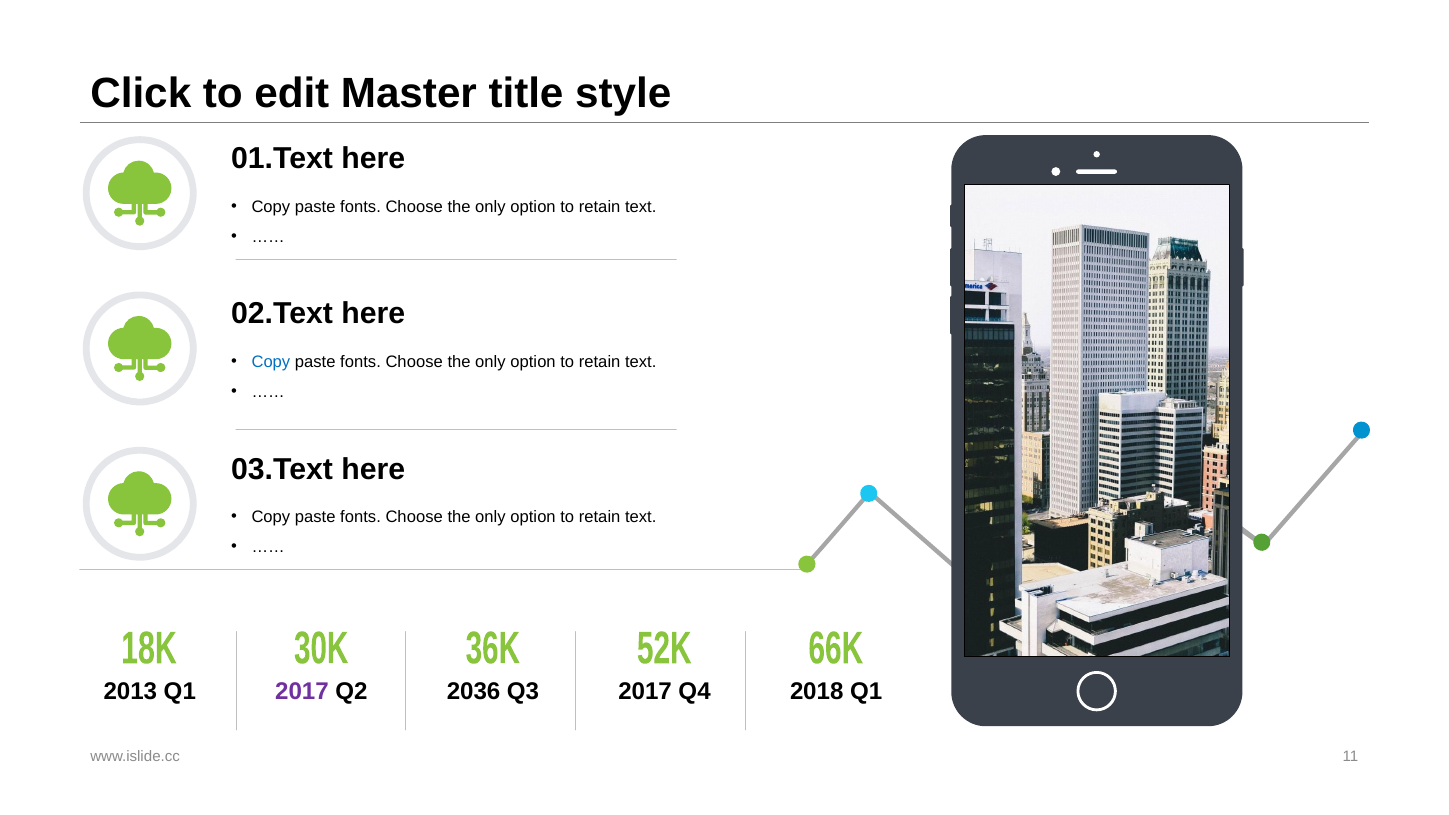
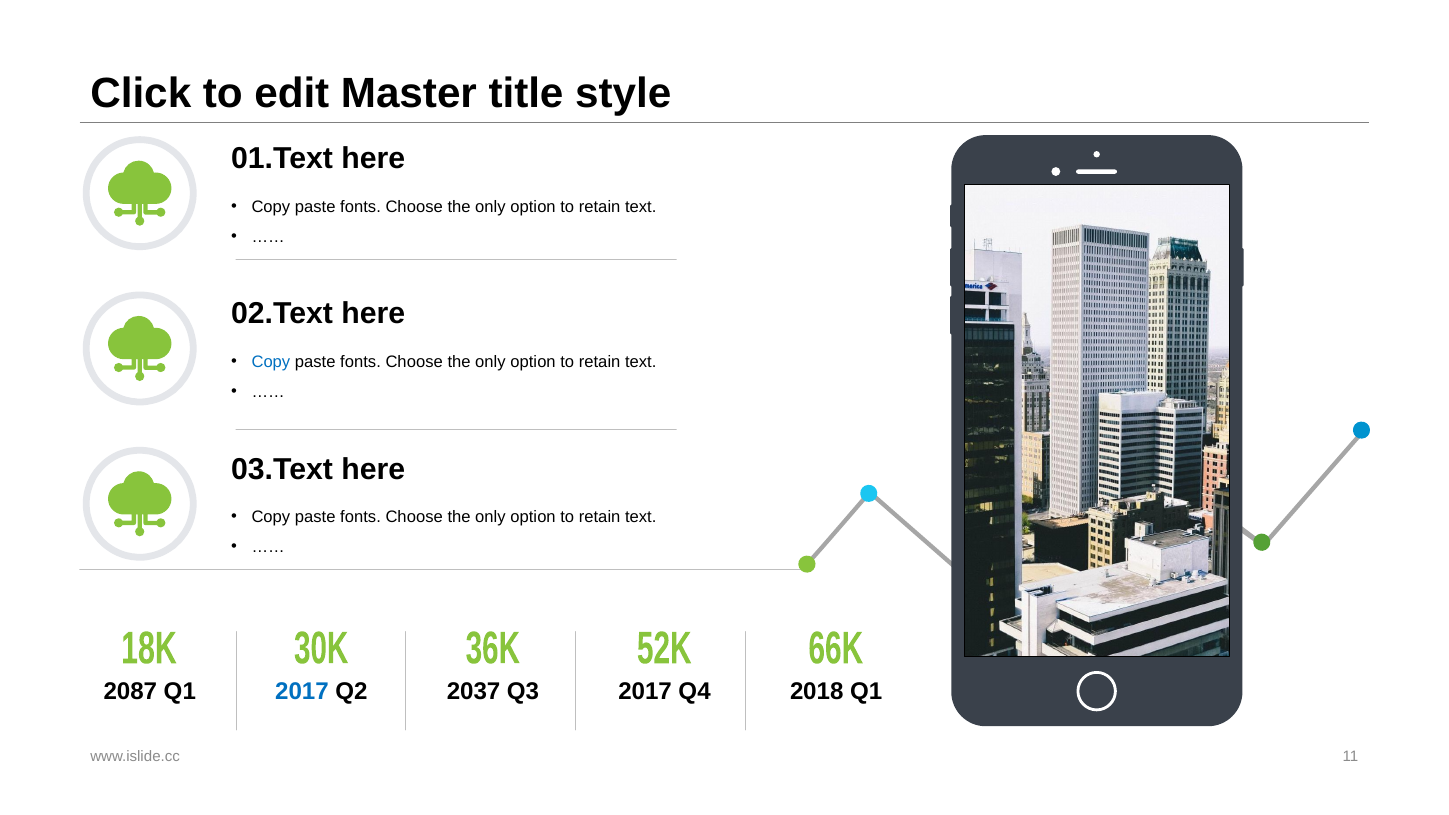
2013: 2013 -> 2087 (130, 691)
2017 colour: purple -> blue (302, 691)
2036: 2036 -> 2037 (474, 691)
